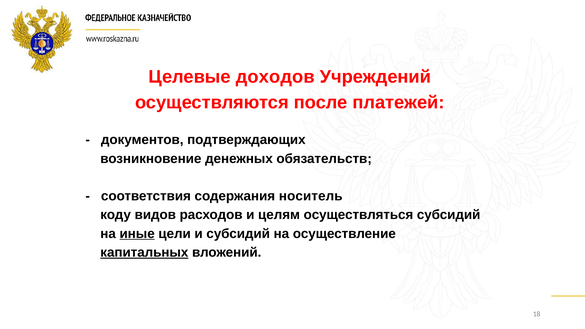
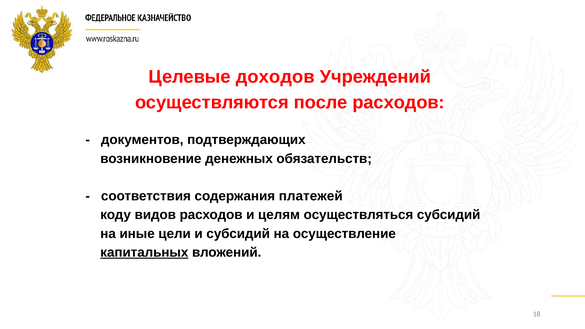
после платежей: платежей -> расходов (399, 102)
носитель: носитель -> платежей (311, 196)
иные underline: present -> none (137, 234)
